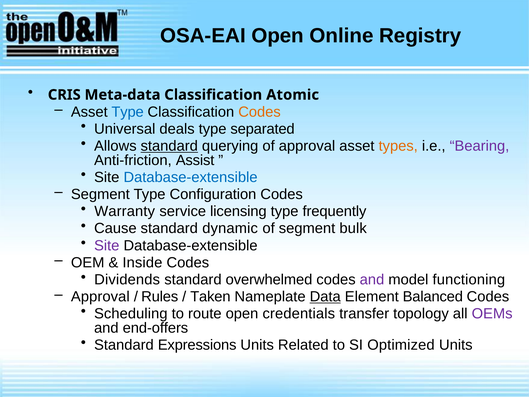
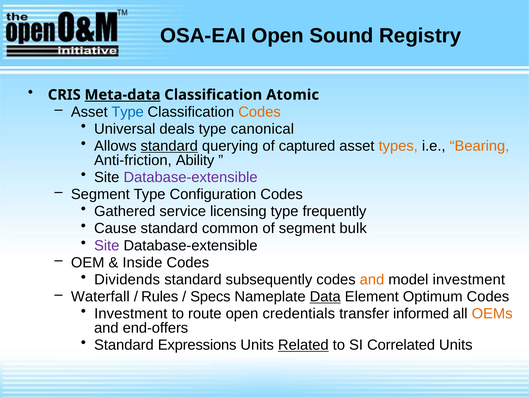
Online: Online -> Sound (342, 36)
Meta-data underline: none -> present (123, 95)
separated: separated -> canonical (262, 129)
of approval: approval -> captured (307, 146)
Bearing colour: purple -> orange (479, 146)
Assist: Assist -> Ability (195, 160)
Database-extensible colour: blue -> purple (191, 177)
Warranty: Warranty -> Gathered (125, 211)
dynamic: dynamic -> common (230, 228)
overwhelmed: overwhelmed -> subsequently (269, 279)
and colour: purple -> orange (372, 279)
model functioning: functioning -> investment (469, 279)
Approval: Approval -> Waterfall (100, 297)
Taken: Taken -> Specs (210, 297)
Balanced: Balanced -> Optimum (433, 297)
Scheduling: Scheduling -> Investment (131, 314)
topology: topology -> informed (421, 314)
OEMs colour: purple -> orange (492, 314)
Related underline: none -> present (303, 345)
Optimized: Optimized -> Correlated (401, 345)
